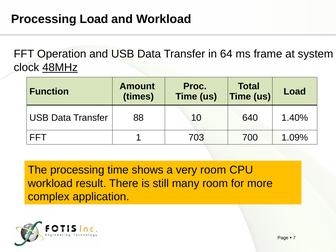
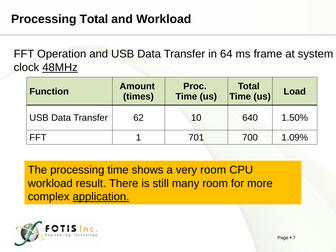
Processing Load: Load -> Total (94, 19)
88: 88 -> 62 (139, 118)
1.40%: 1.40% -> 1.50% (295, 118)
703: 703 -> 701 (196, 138)
application underline: none -> present (101, 197)
